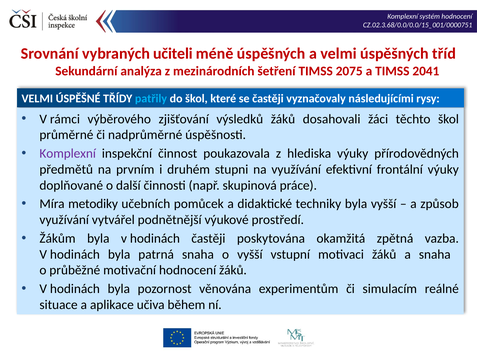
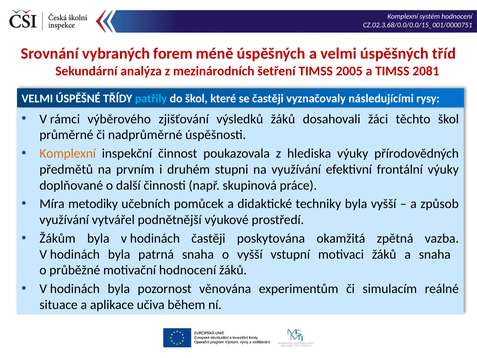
učiteli: učiteli -> forem (173, 54)
2075: 2075 -> 2005 (349, 71)
2041: 2041 -> 2081 (426, 71)
Komplexní colour: purple -> orange (68, 153)
